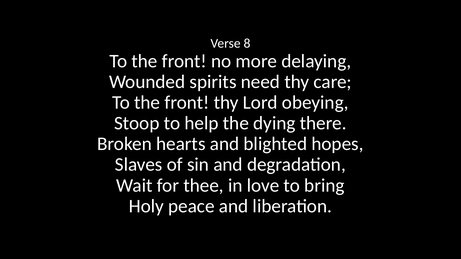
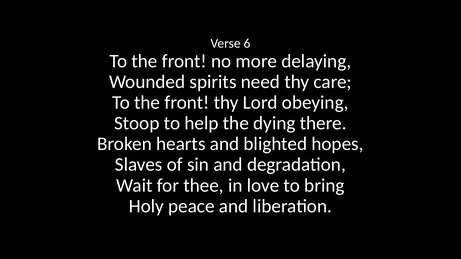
8: 8 -> 6 (247, 44)
